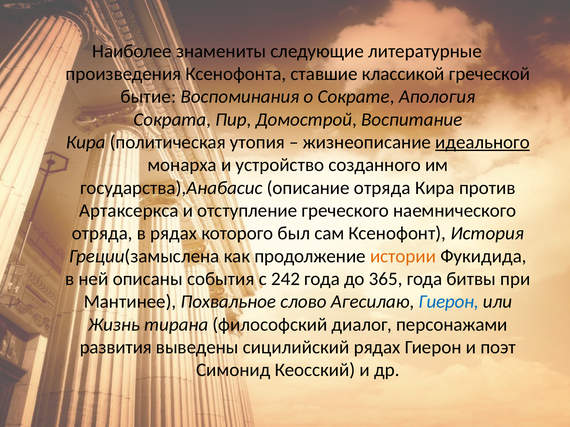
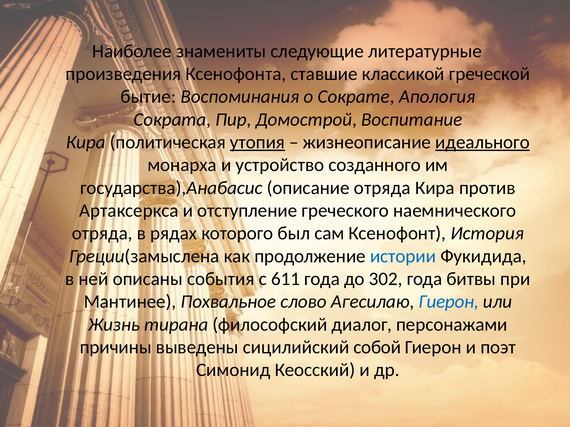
утопия underline: none -> present (257, 142)
истории colour: orange -> blue (403, 256)
242: 242 -> 611 (286, 279)
365: 365 -> 302 (386, 279)
развития: развития -> причины (116, 348)
сицилийский рядах: рядах -> собой (377, 348)
